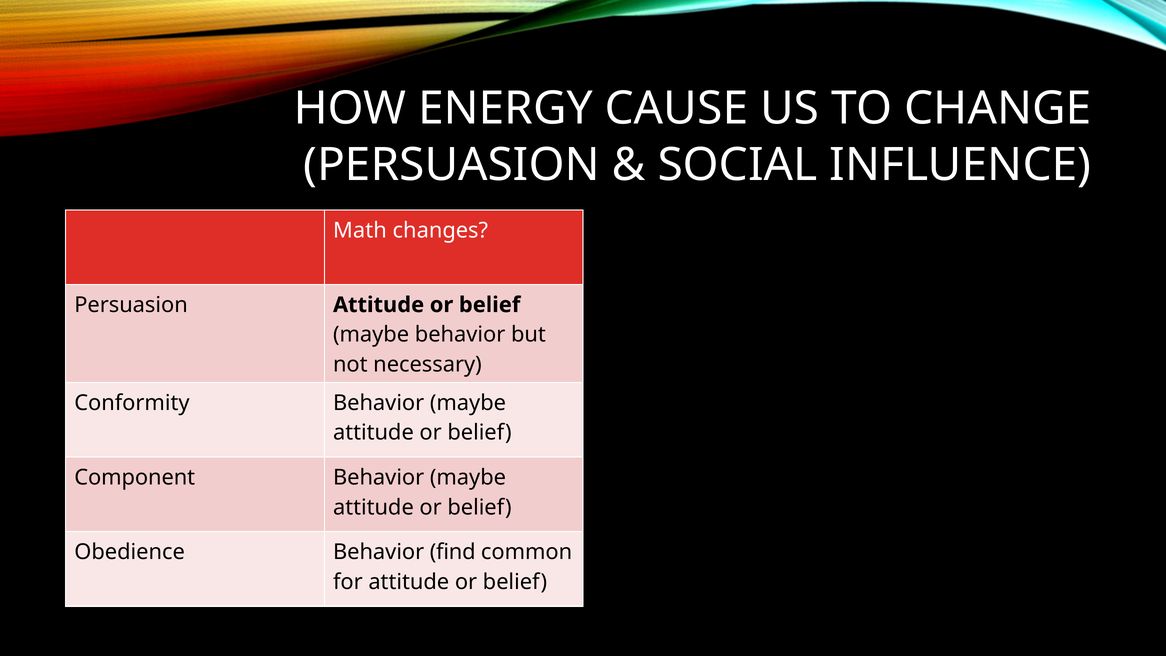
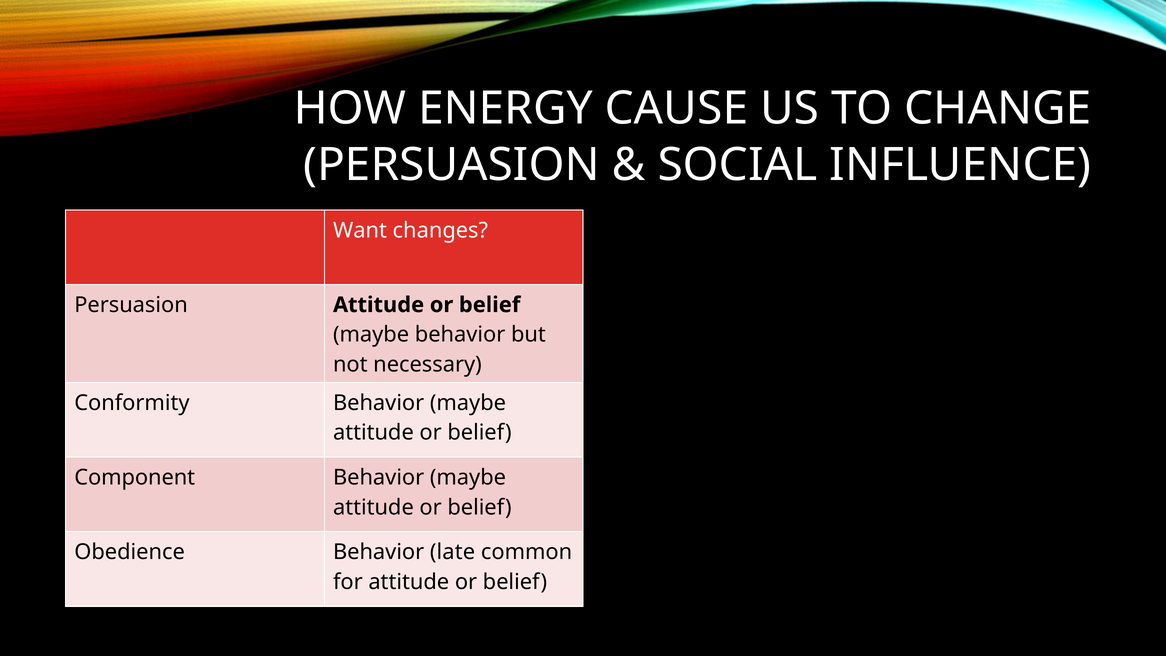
Math: Math -> Want (360, 230)
find: find -> late (453, 552)
